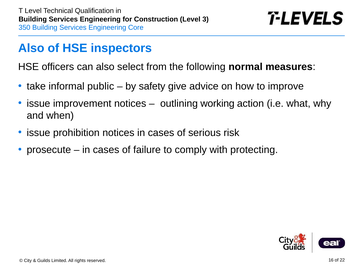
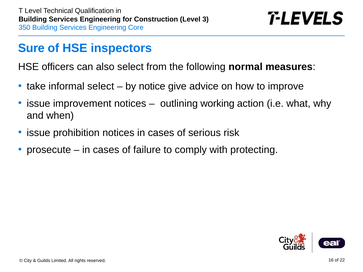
Also: Also -> Sure (31, 48)
informal public: public -> select (101, 86)
safety: safety -> notice (152, 86)
